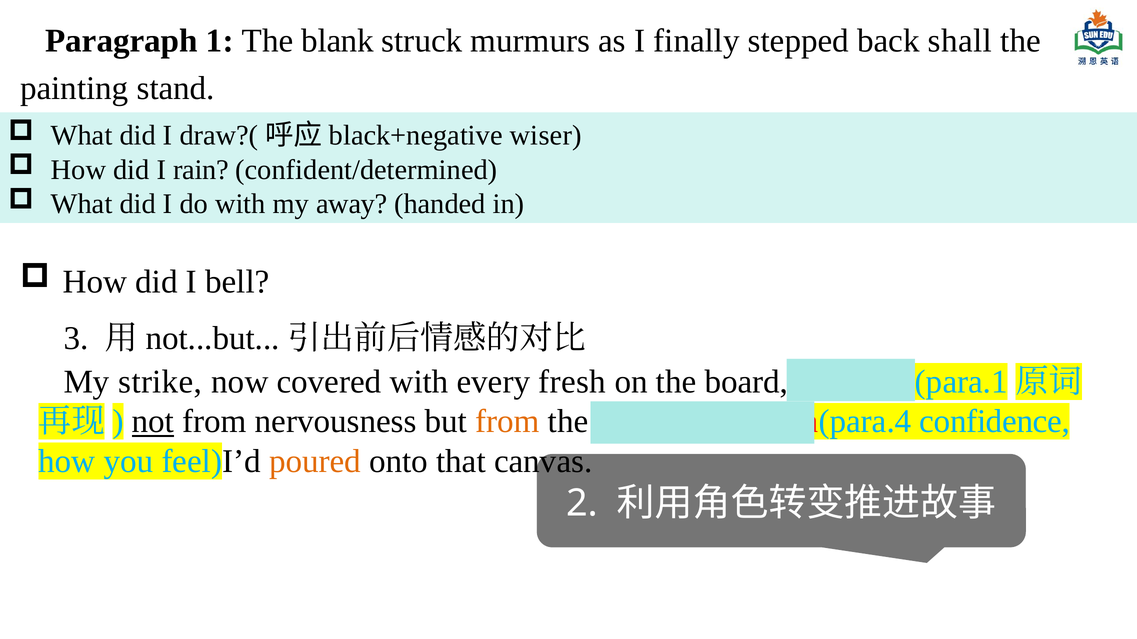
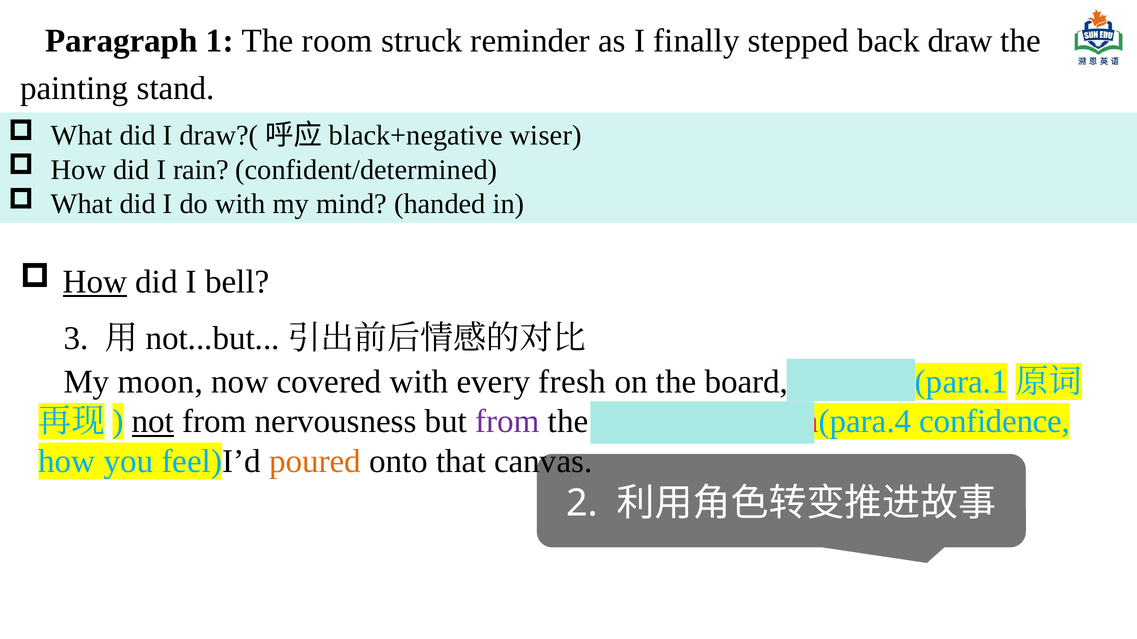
blank: blank -> room (337, 41)
murmurs: murmurs -> reminder (530, 41)
shall: shall -> draw (960, 41)
away: away -> mind (352, 204)
How underline: none -> present (95, 282)
strike: strike -> moon (160, 382)
from colour: orange -> purple (508, 422)
